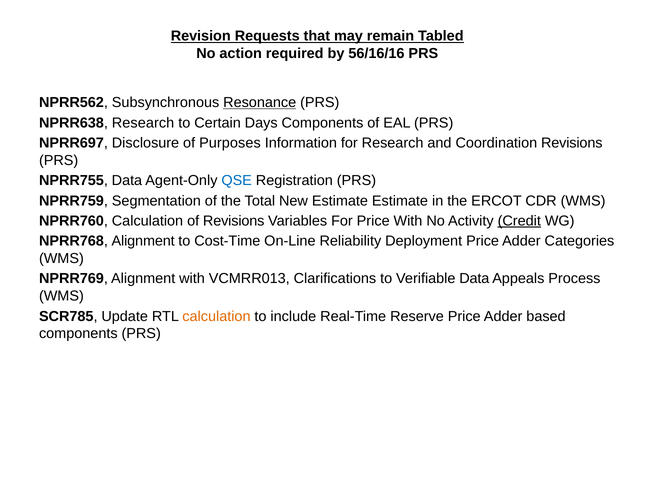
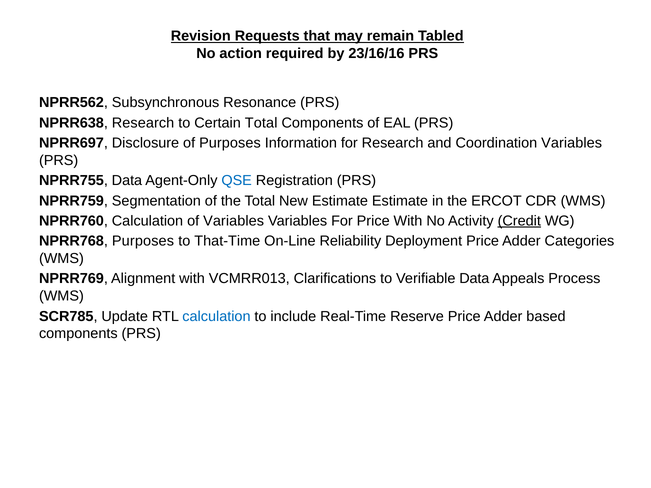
56/16/16: 56/16/16 -> 23/16/16 (376, 54)
Resonance underline: present -> none (260, 103)
Certain Days: Days -> Total (261, 123)
Coordination Revisions: Revisions -> Variables (572, 143)
of Revisions: Revisions -> Variables (234, 221)
NPRR768 Alignment: Alignment -> Purposes (143, 241)
Cost-Time: Cost-Time -> That-Time (227, 241)
calculation colour: orange -> blue (216, 316)
